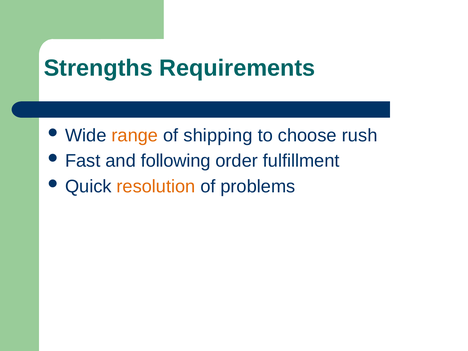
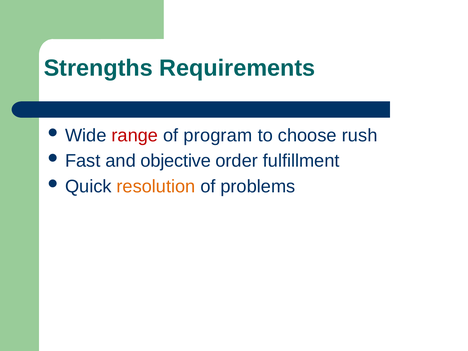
range colour: orange -> red (135, 135)
shipping: shipping -> program (218, 135)
following: following -> objective (176, 161)
